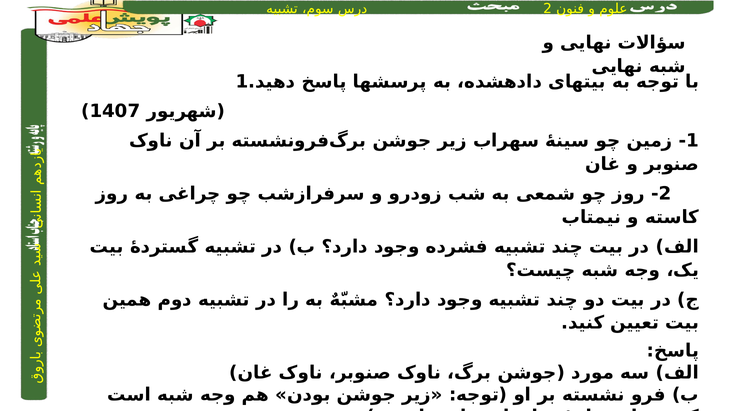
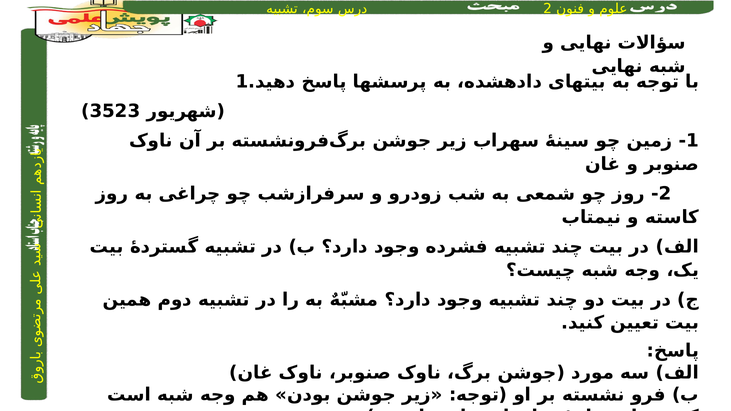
1407: 1407 -> 3523 (115, 111)
